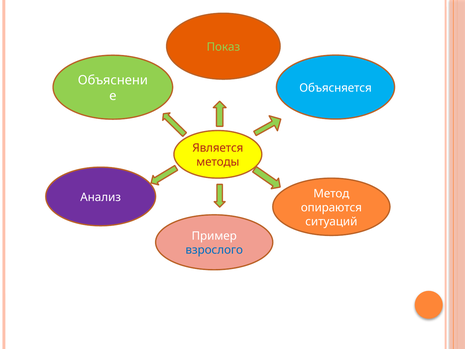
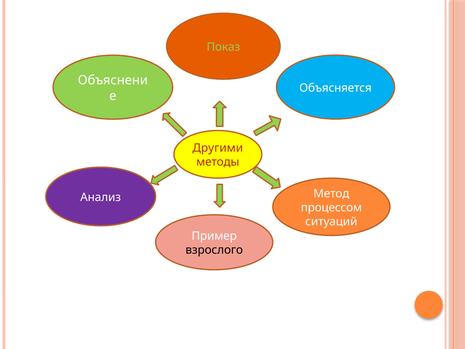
Является: Является -> Другими (218, 148)
опираются: опираются -> процессом (331, 207)
взрослого colour: blue -> black (214, 250)
